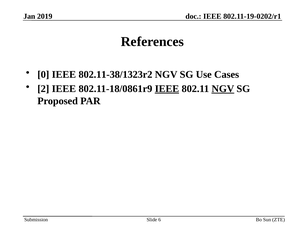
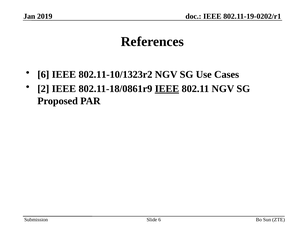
0: 0 -> 6 (43, 74)
802.11-38/1323r2: 802.11-38/1323r2 -> 802.11-10/1323r2 (115, 74)
NGV underline: present -> none (223, 89)
